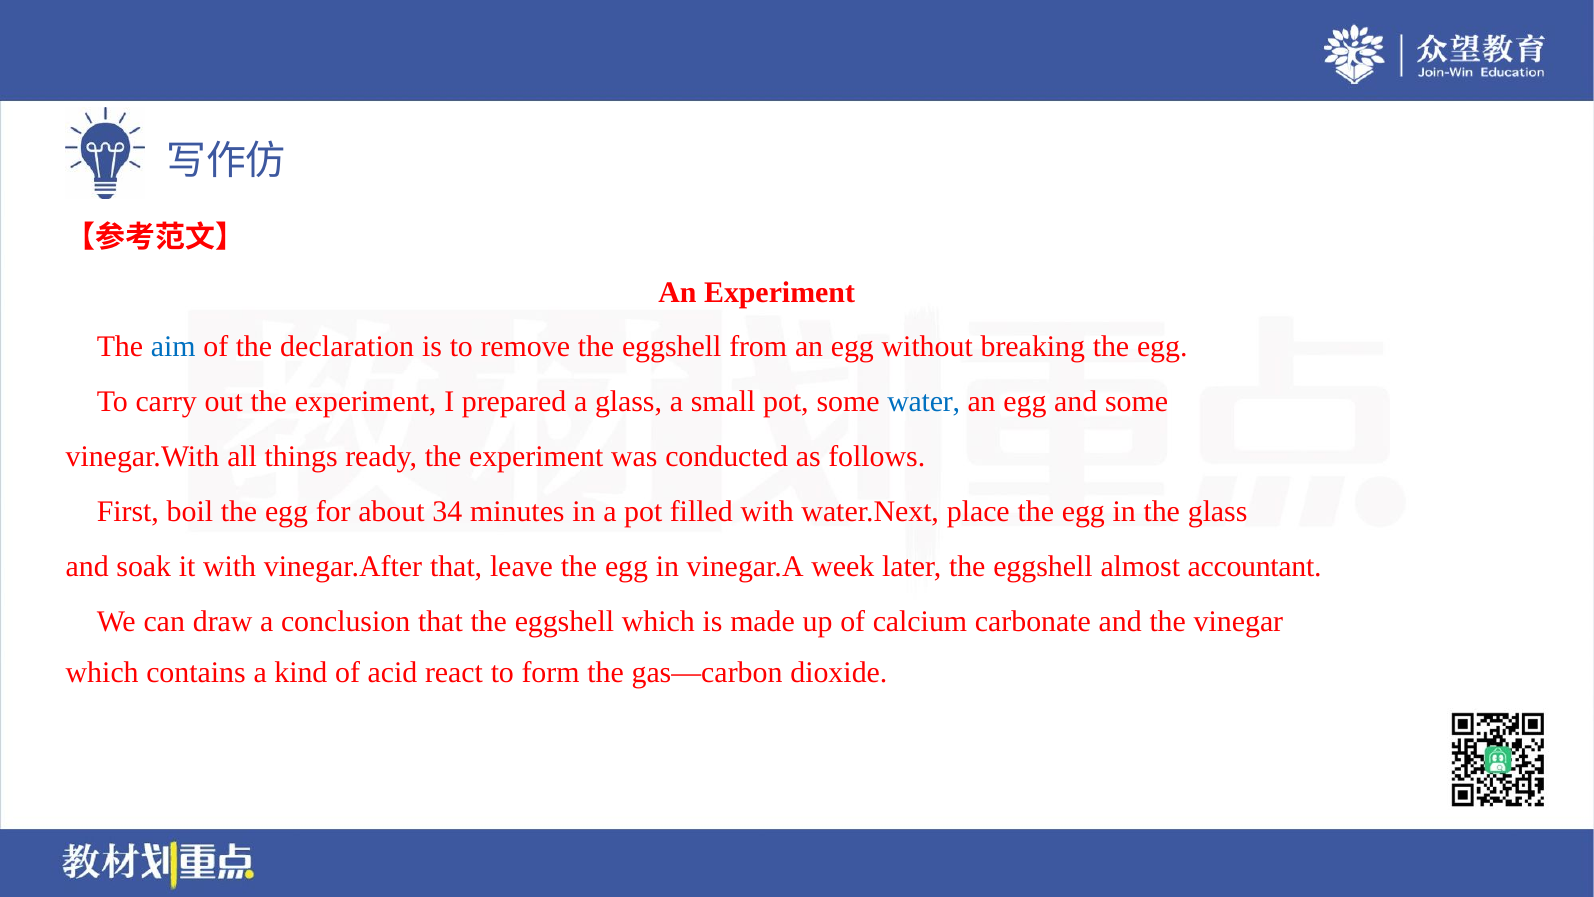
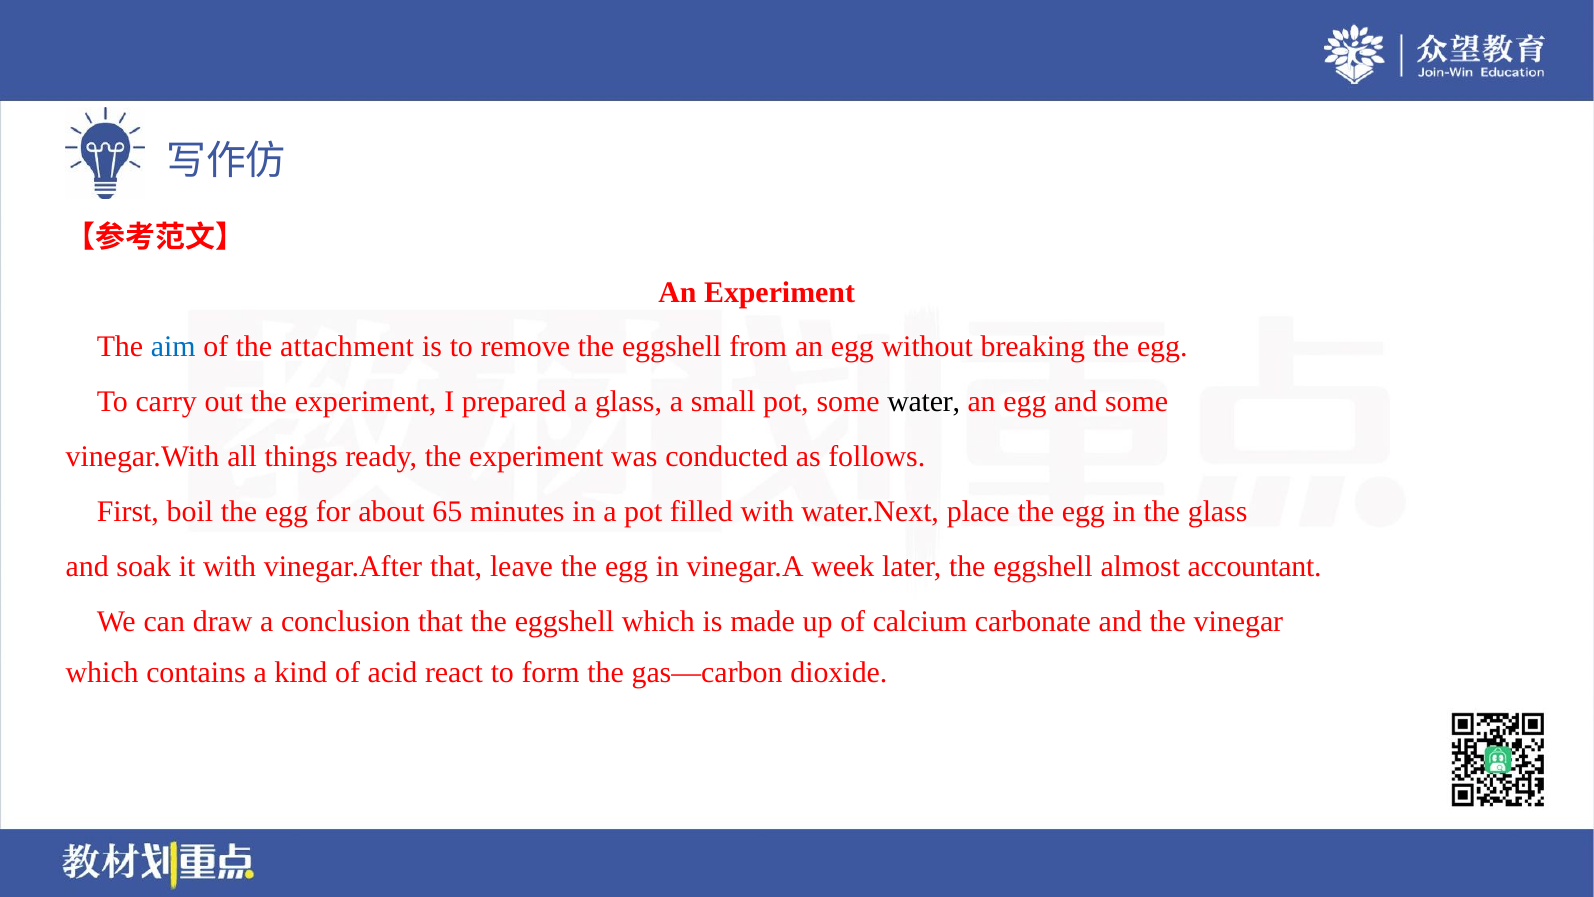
declaration: declaration -> attachment (347, 347)
water colour: blue -> black (924, 402)
34: 34 -> 65 (447, 511)
